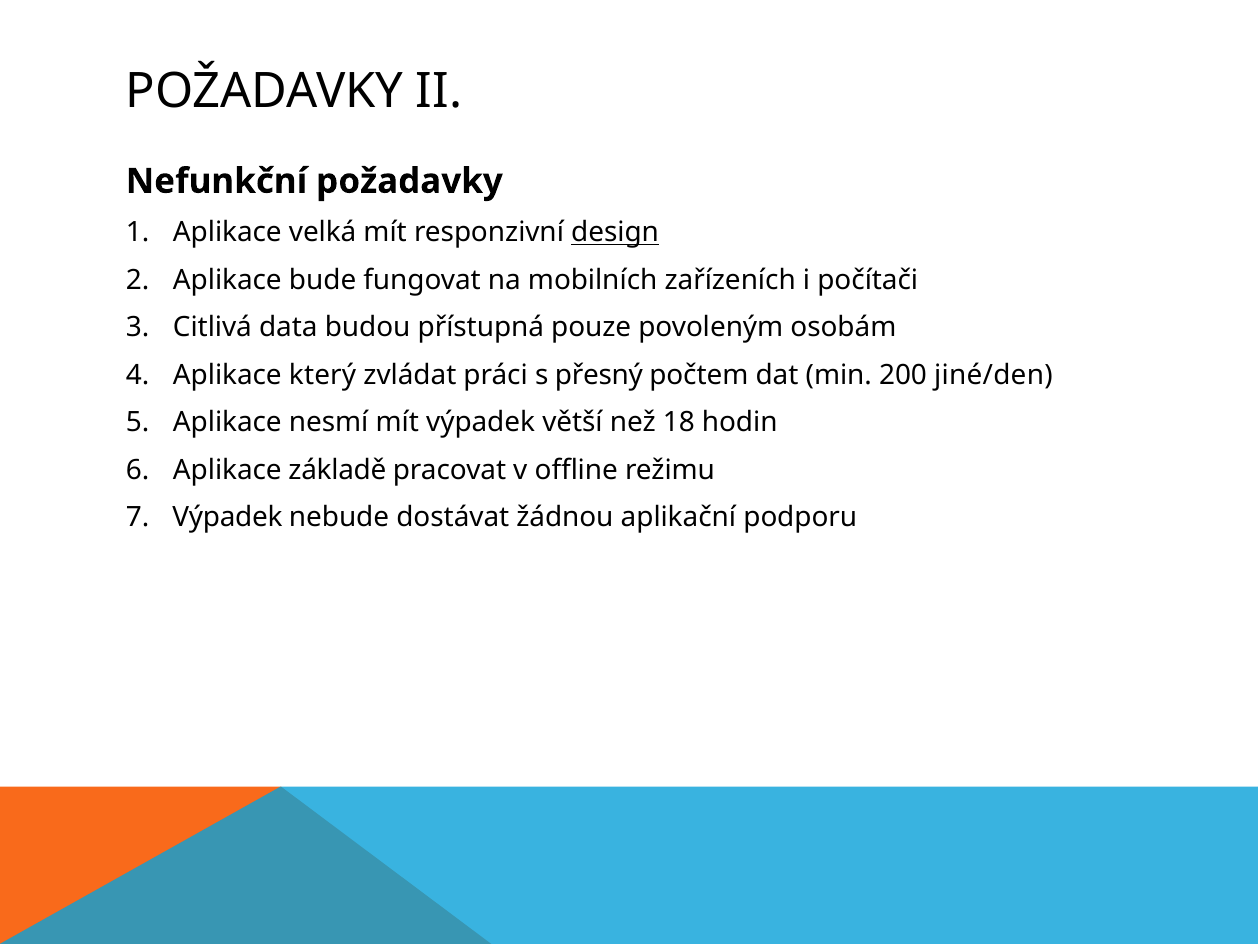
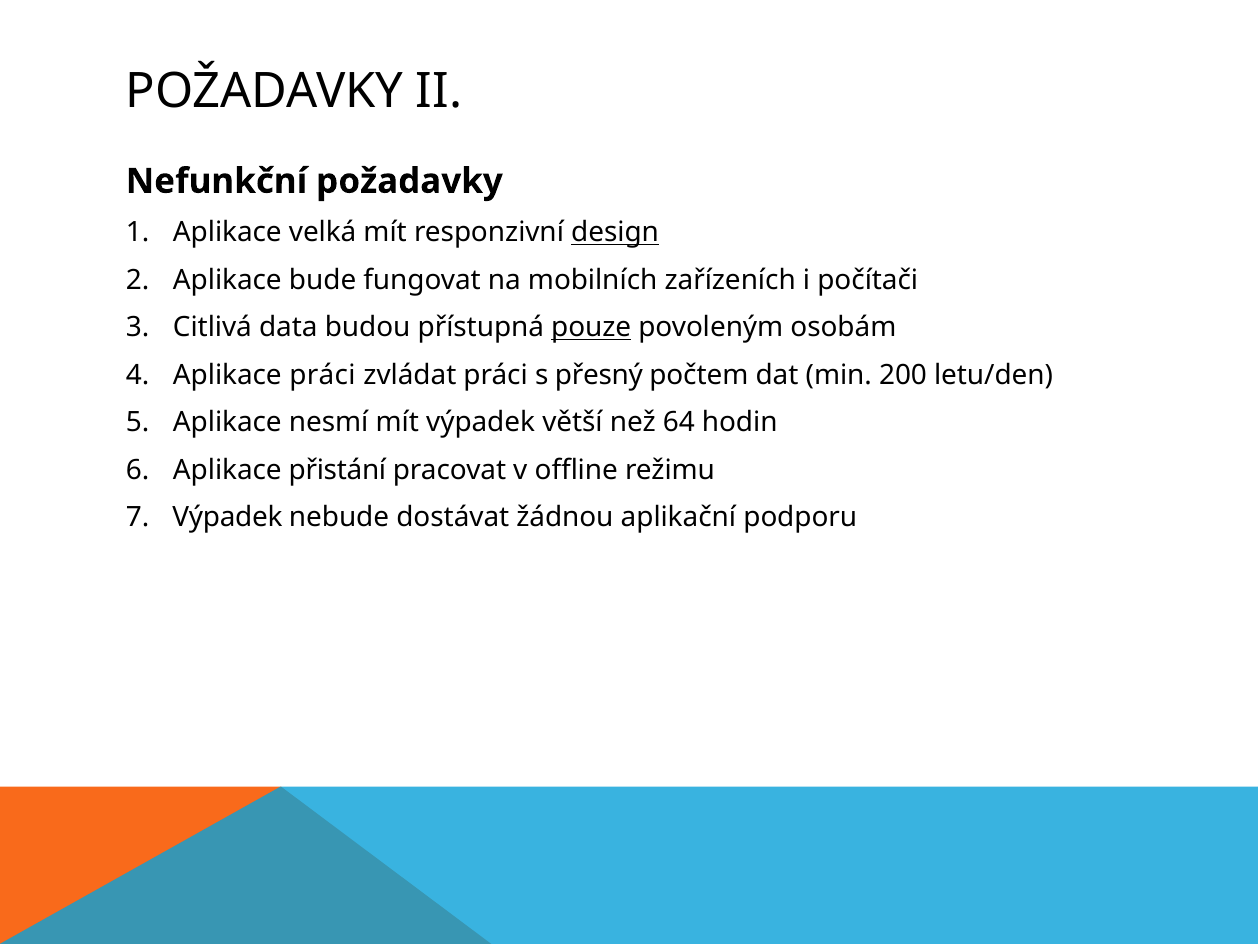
pouze underline: none -> present (591, 327)
Aplikace který: který -> práci (322, 375)
jiné/den: jiné/den -> letu/den (994, 375)
18: 18 -> 64 (679, 422)
základě: základě -> přistání (337, 470)
